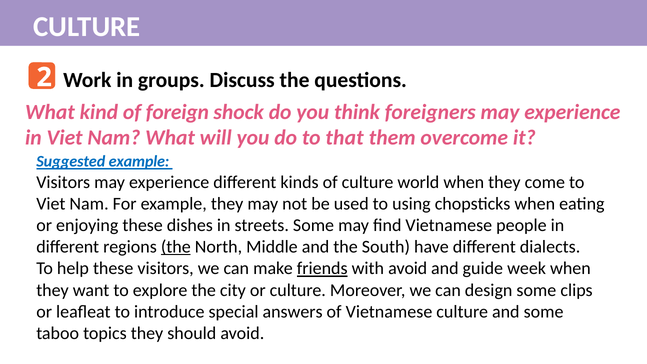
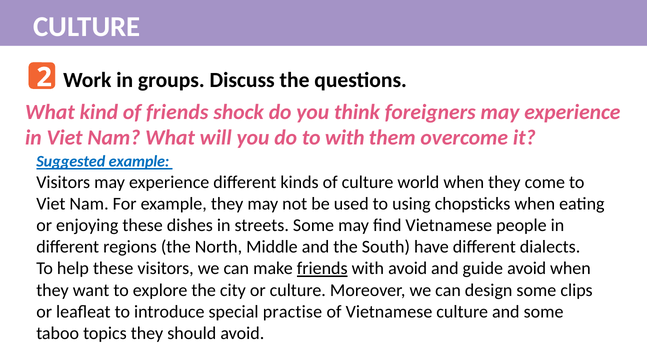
of foreign: foreign -> friends (177, 112)
to that: that -> with (345, 138)
the underline: present -> none (176, 247)
guide week: week -> avoid (527, 268)
answers: answers -> practise (292, 312)
